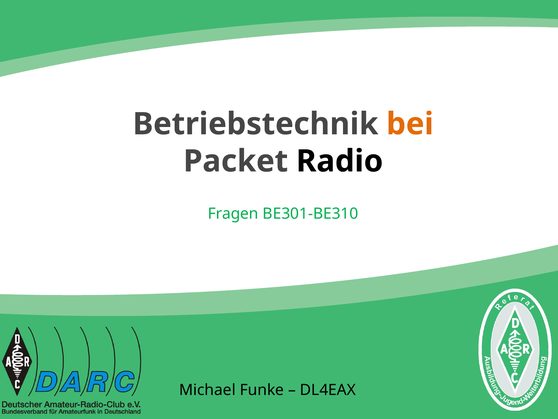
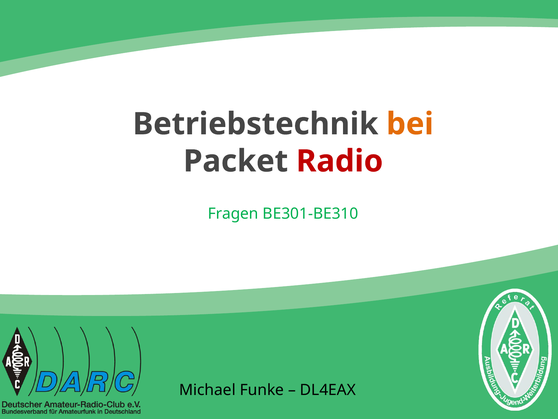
Radio colour: black -> red (340, 161)
